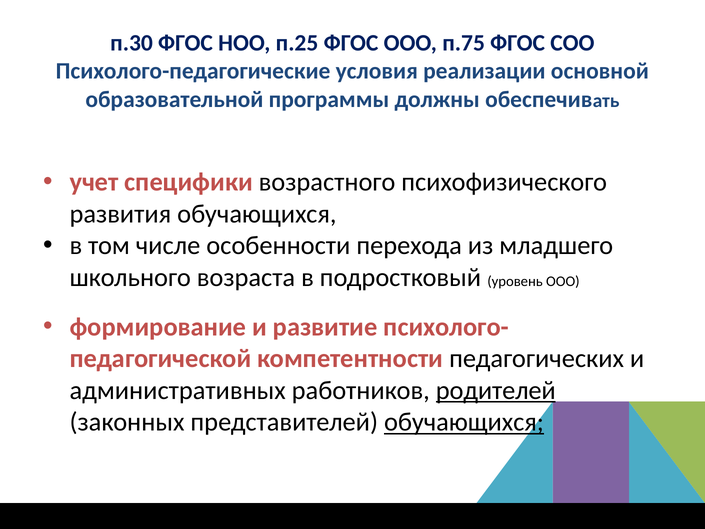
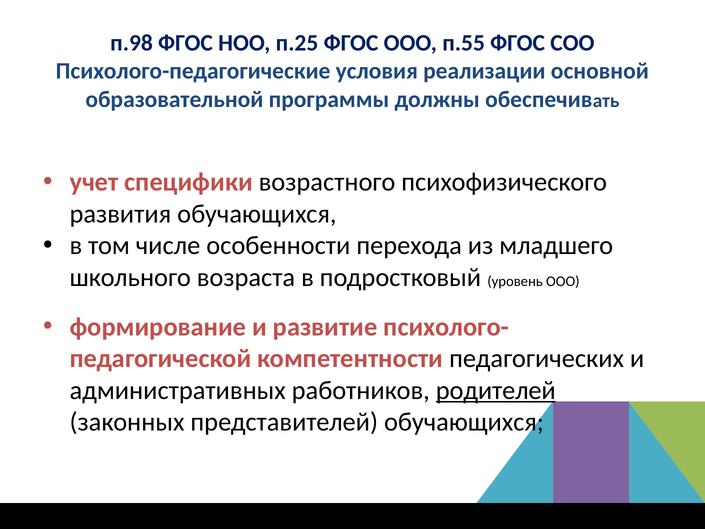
п.30: п.30 -> п.98 (132, 43)
п.75: п.75 -> п.55 (464, 43)
обучающихся underline: present -> none (464, 422)
